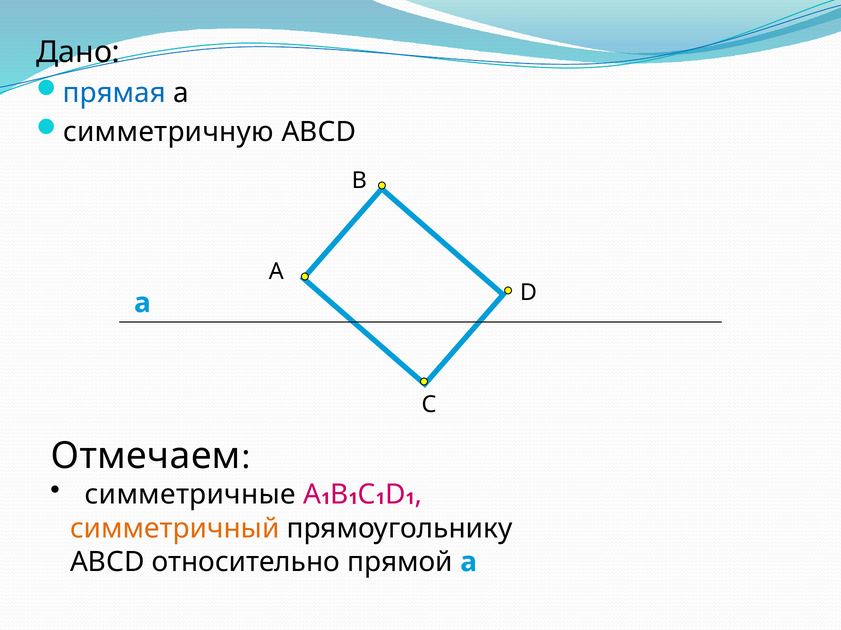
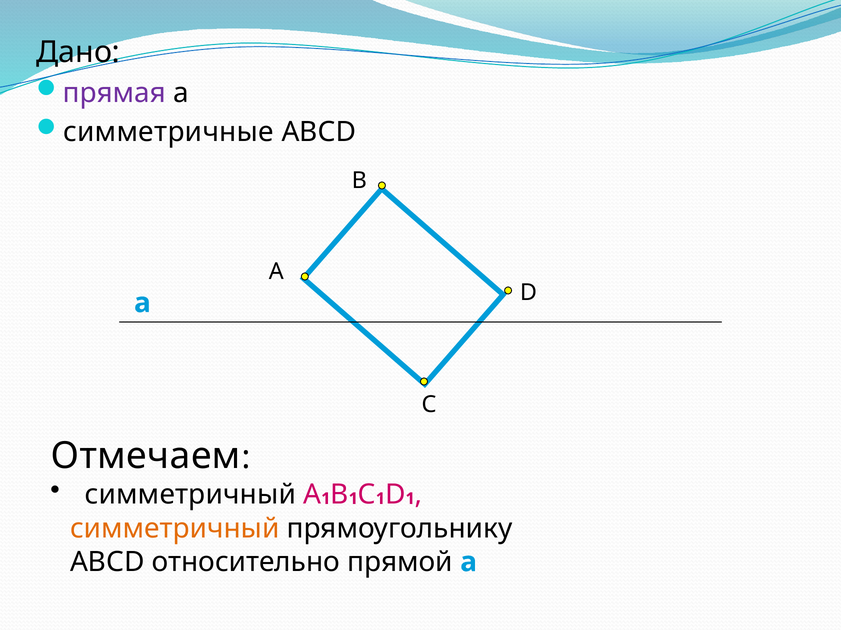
прямая colour: blue -> purple (115, 93)
симметричную: симметричную -> симметричные (168, 132)
симметричные: симметричные -> симметричный (190, 495)
